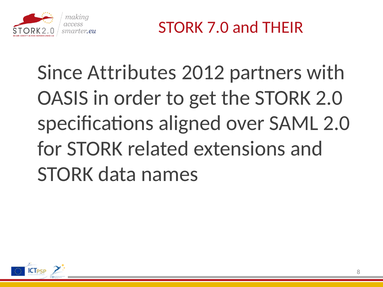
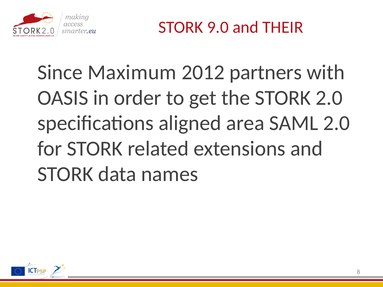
7.0: 7.0 -> 9.0 (218, 27)
Attributes: Attributes -> Maximum (132, 72)
over: over -> area (245, 123)
